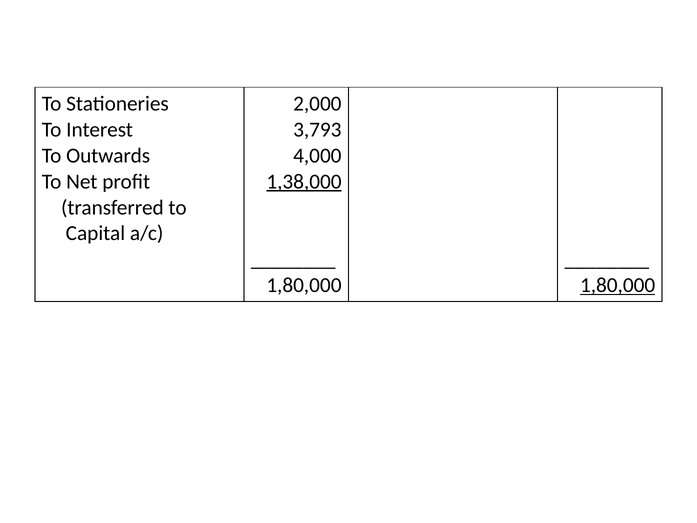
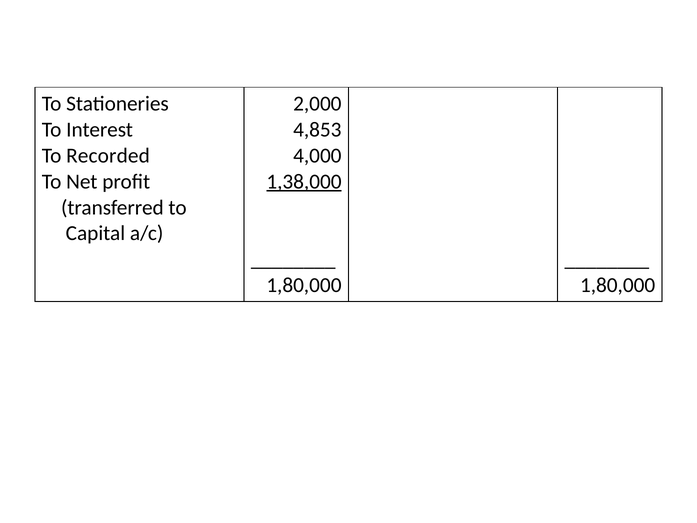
3,793: 3,793 -> 4,853 (317, 130)
Outwards: Outwards -> Recorded (108, 156)
1,80,000 underline: present -> none (618, 285)
